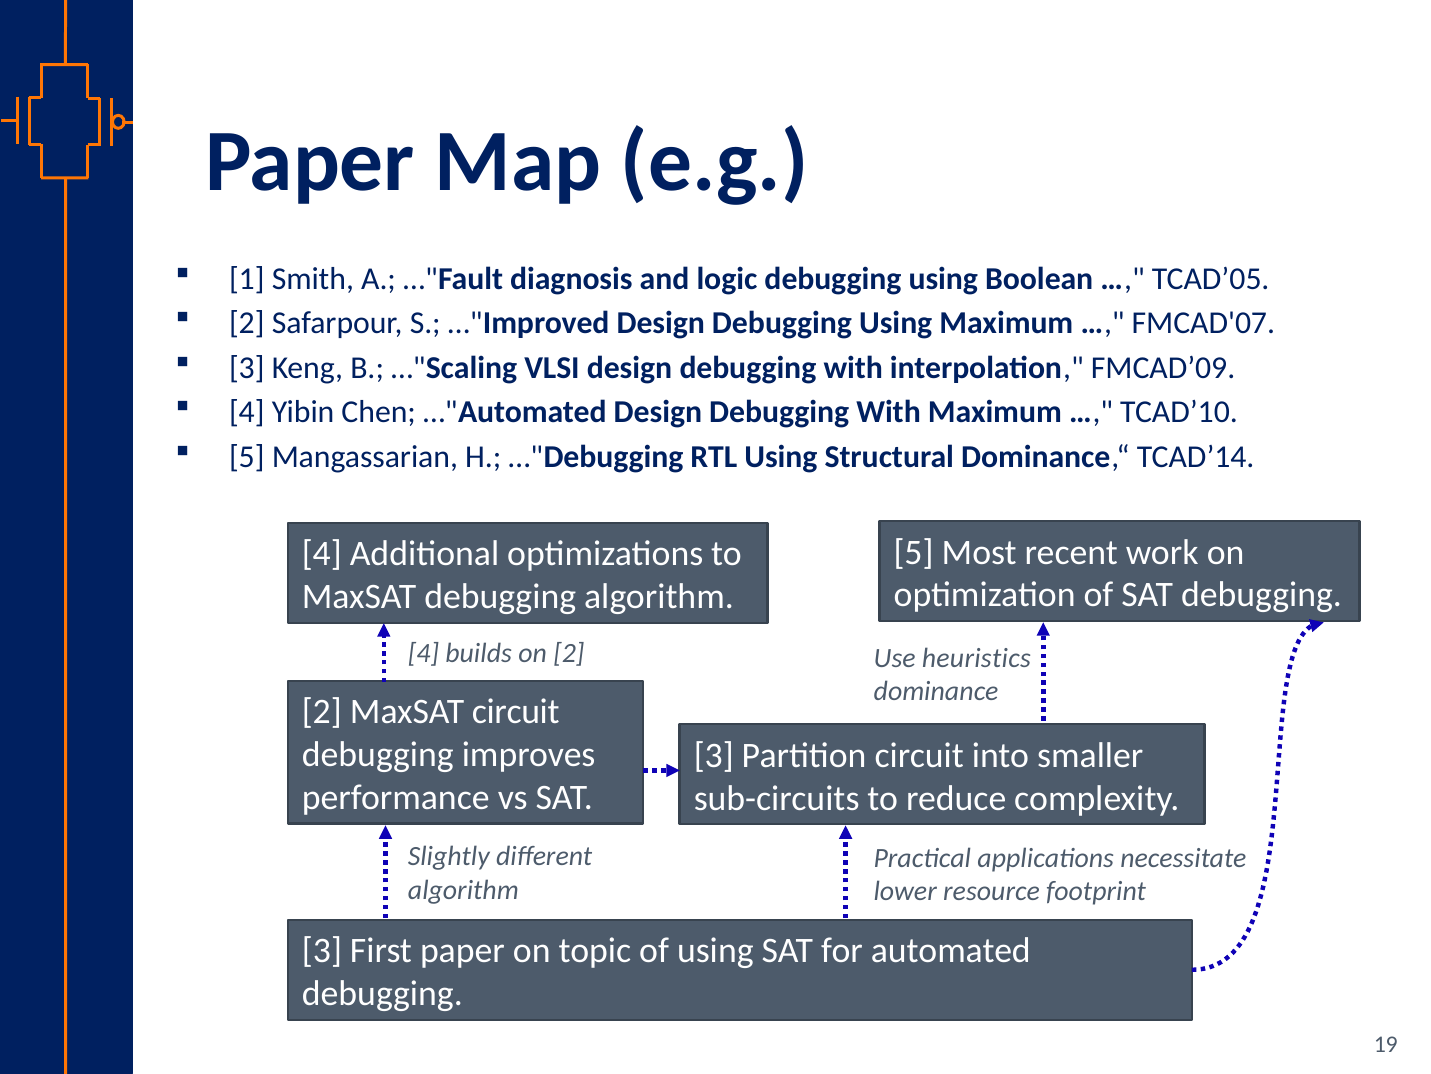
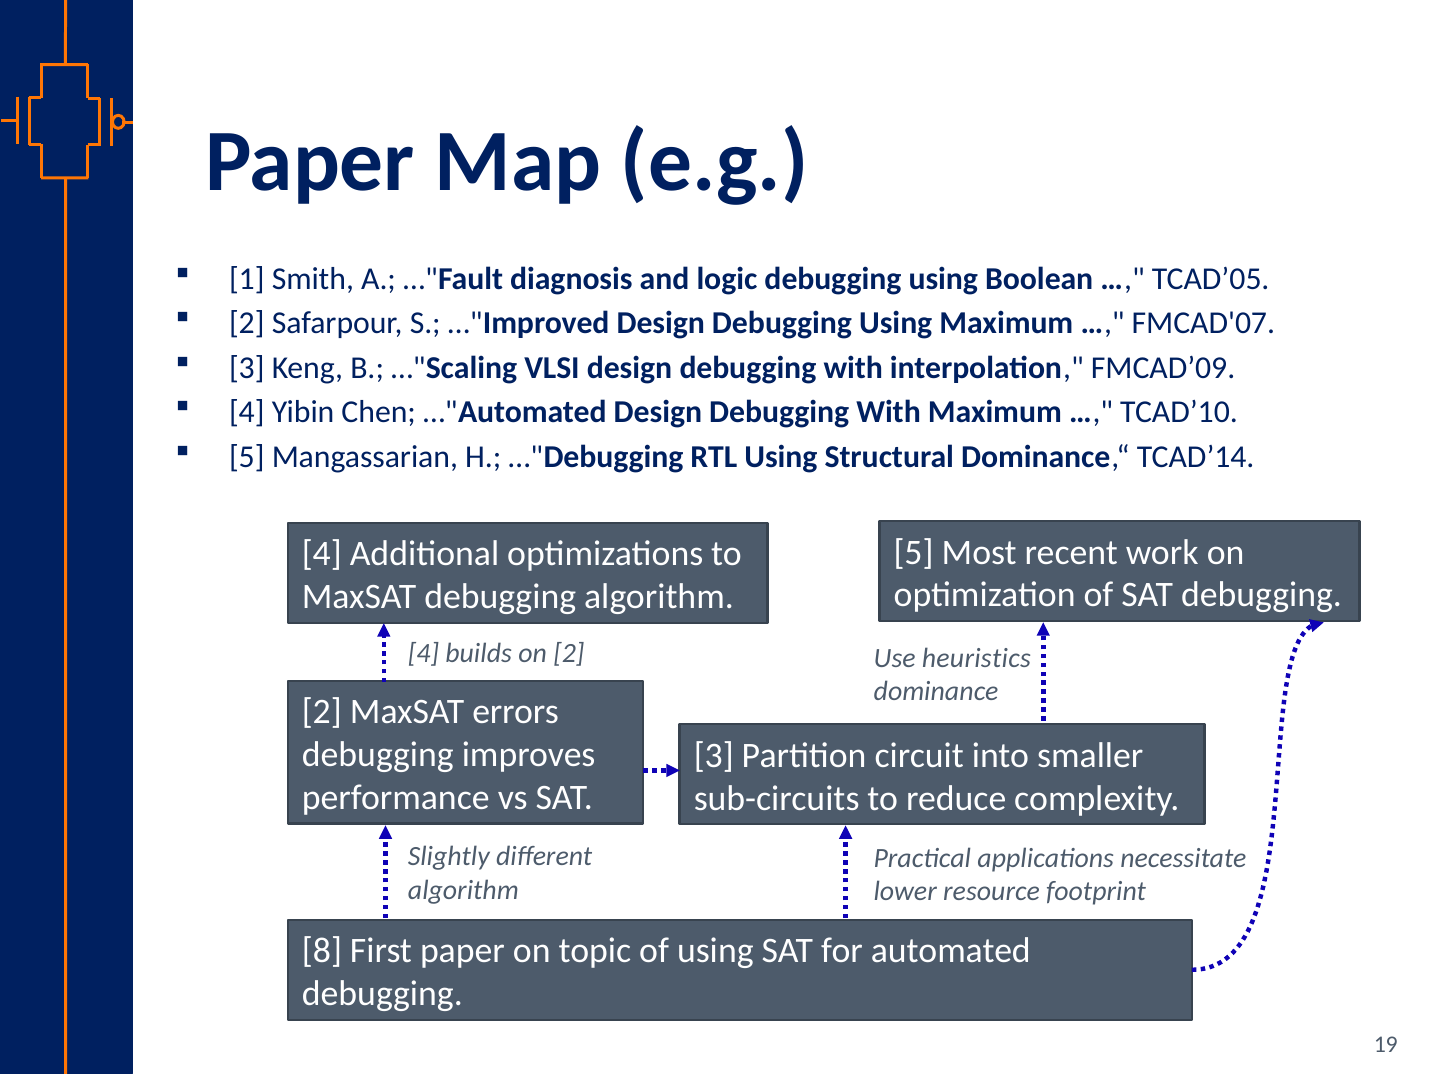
MaxSAT circuit: circuit -> errors (516, 711)
3: 3 -> 8 (322, 950)
